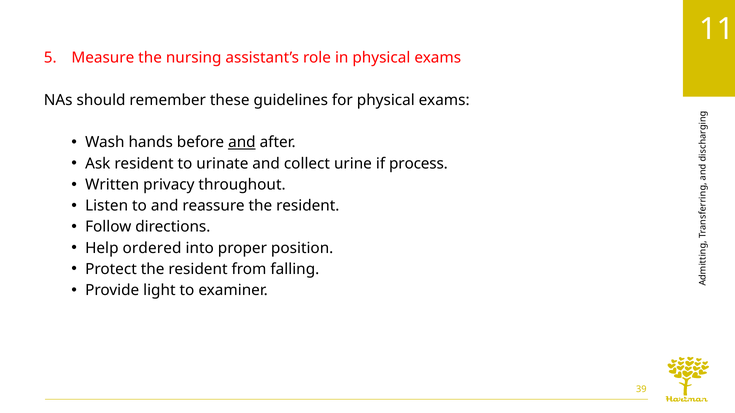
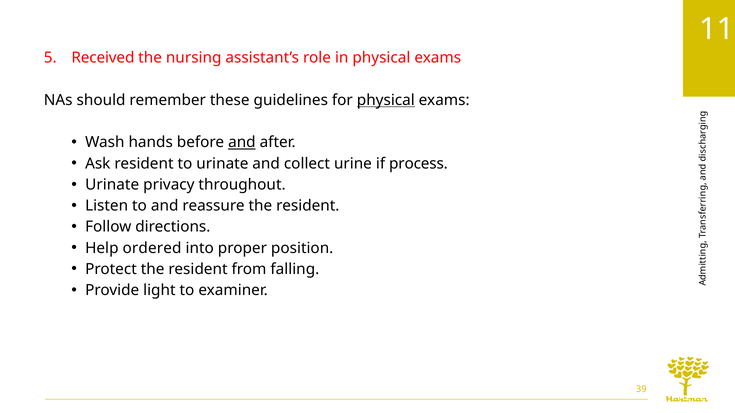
Measure: Measure -> Received (103, 58)
physical underline: none -> present (386, 100)
Written: Written -> Urinate (112, 185)
